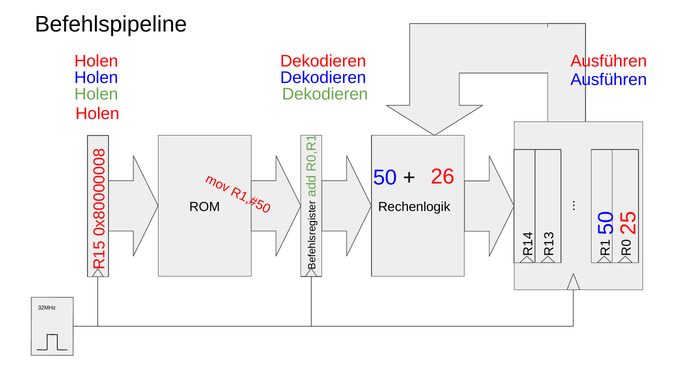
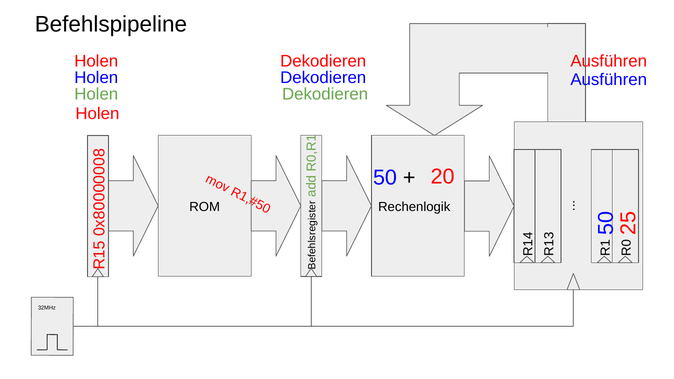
26: 26 -> 20 (443, 177)
